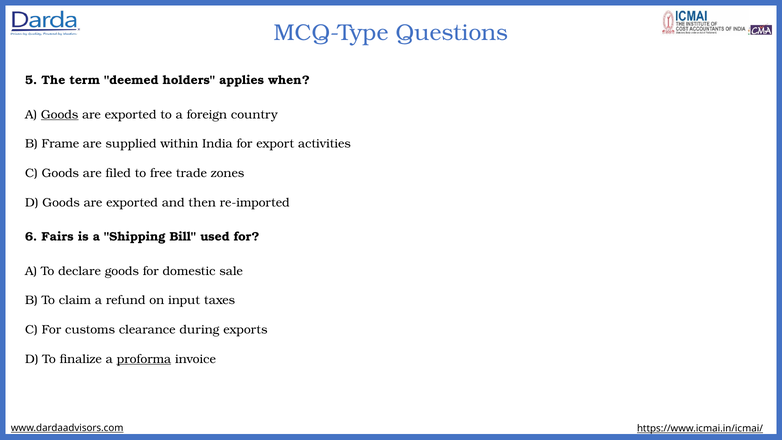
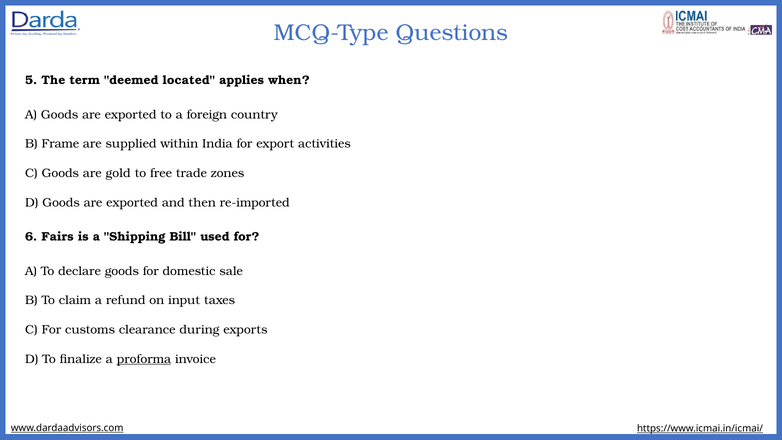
holders: holders -> located (189, 80)
Goods underline: present -> none (60, 115)
filed: filed -> gold (118, 173)
